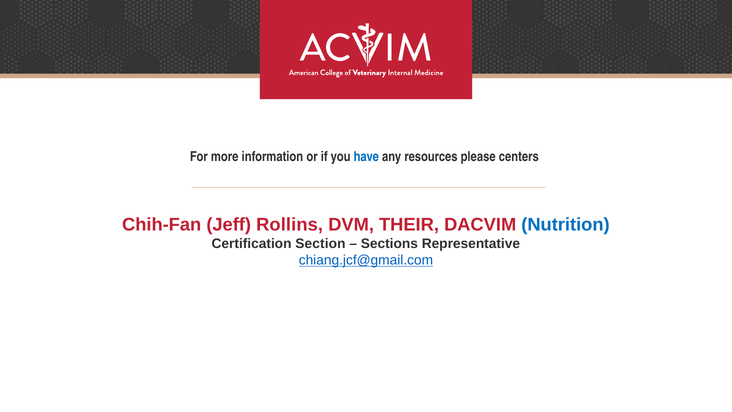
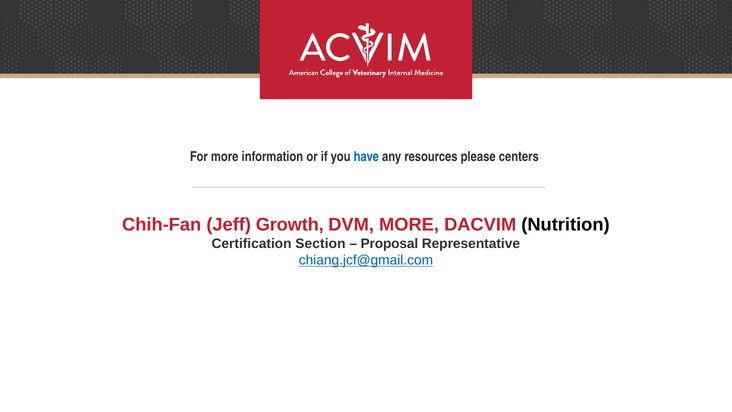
Rollins: Rollins -> Growth (290, 225)
DVM THEIR: THEIR -> MORE (409, 225)
Nutrition colour: blue -> black (565, 225)
Sections: Sections -> Proposal (389, 244)
